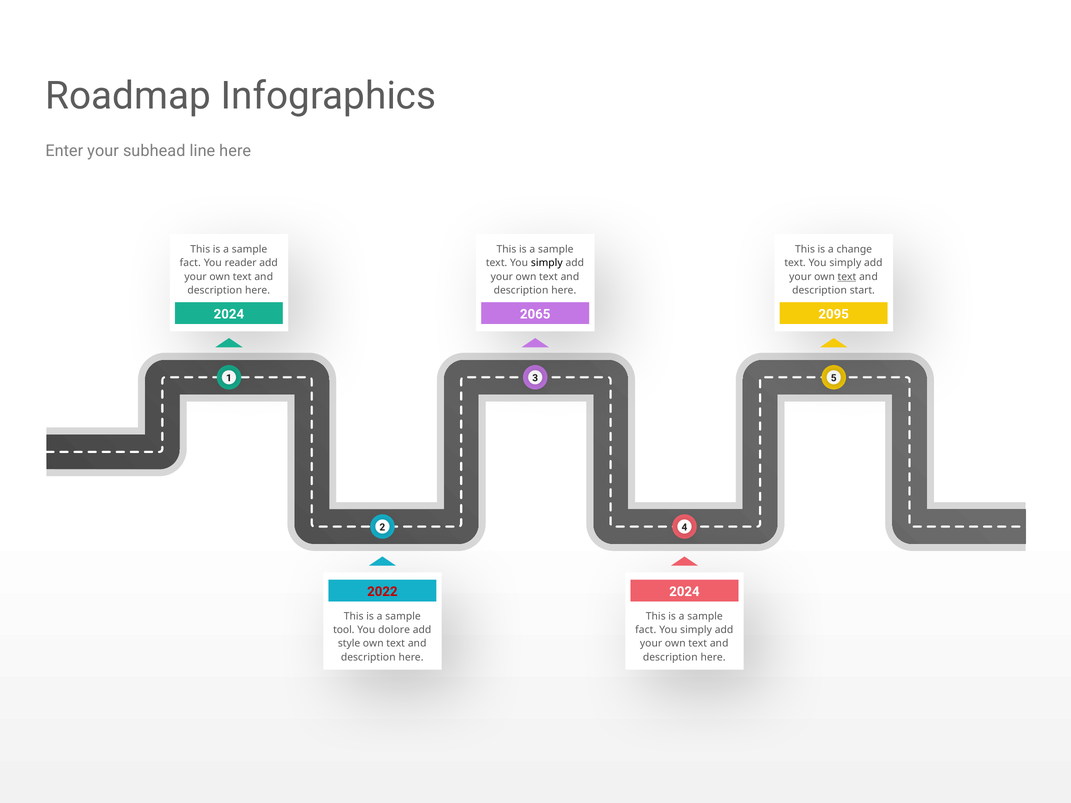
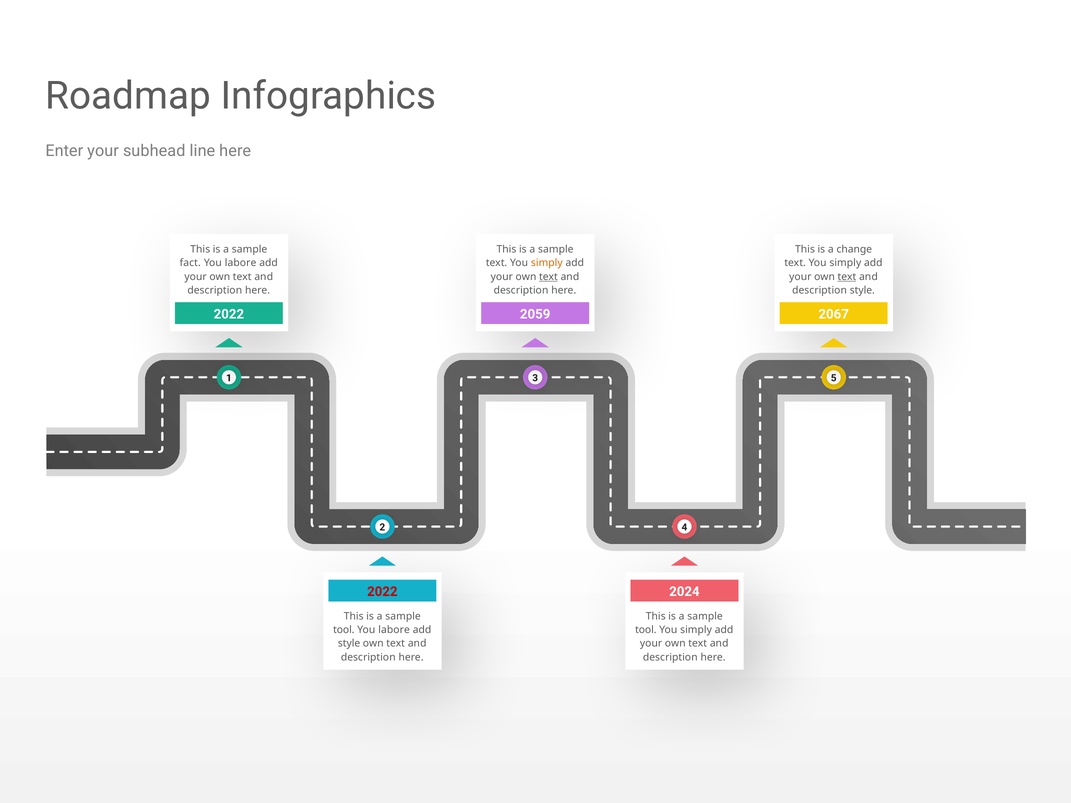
reader: reader -> labore (241, 263)
simply colour: black -> orange (547, 263)
text underline: none -> present (548, 277)
description start: start -> style (862, 291)
2024: 2024 -> 2022 (229, 314)
2065: 2065 -> 2059 (535, 314)
2095: 2095 -> 2067 (834, 314)
dolore: dolore -> labore (394, 630)
fact: fact -> tool (646, 630)
